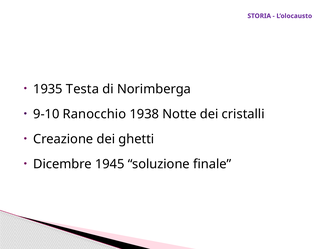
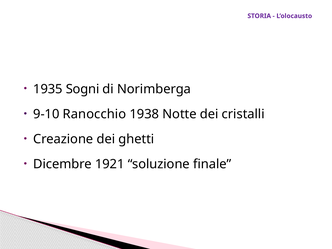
Testa: Testa -> Sogni (83, 89)
1945: 1945 -> 1921 (110, 164)
